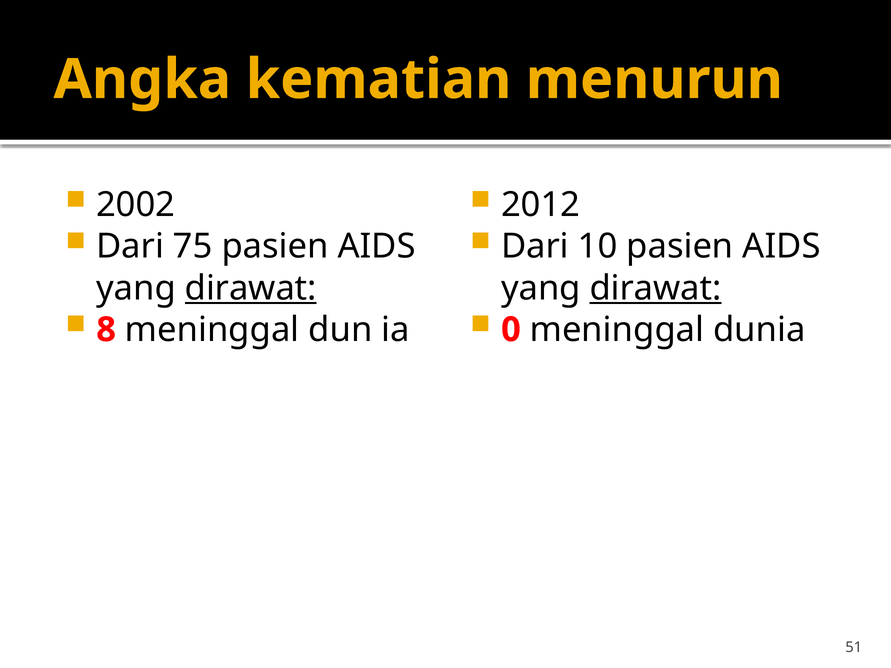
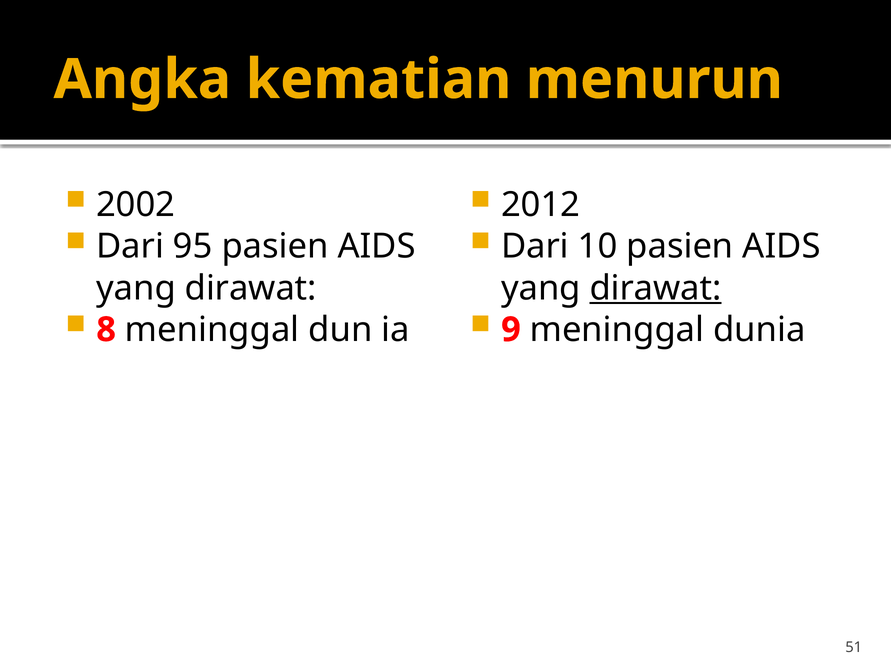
75: 75 -> 95 (193, 247)
dirawat underline: present -> none (251, 288)
0: 0 -> 9 (511, 330)
